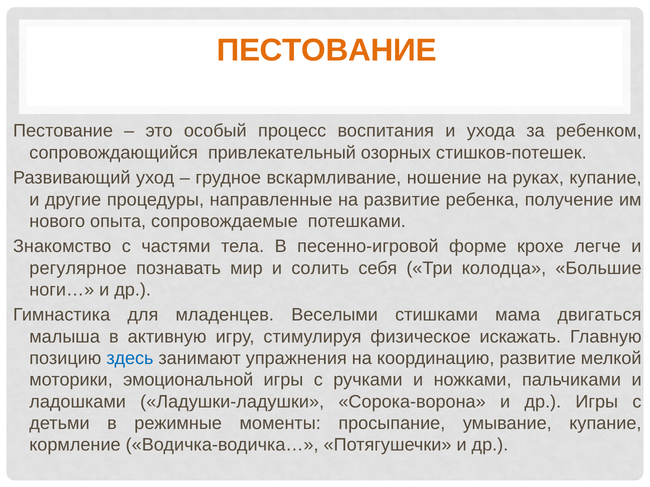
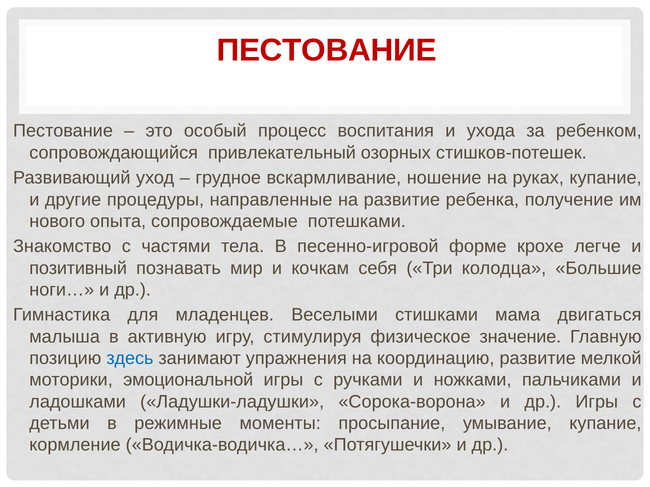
ПЕСТОВАНИЕ colour: orange -> red (327, 51)
регулярное: регулярное -> позитивный (78, 268)
солить: солить -> кочкам (320, 268)
искажать: искажать -> значение (520, 337)
